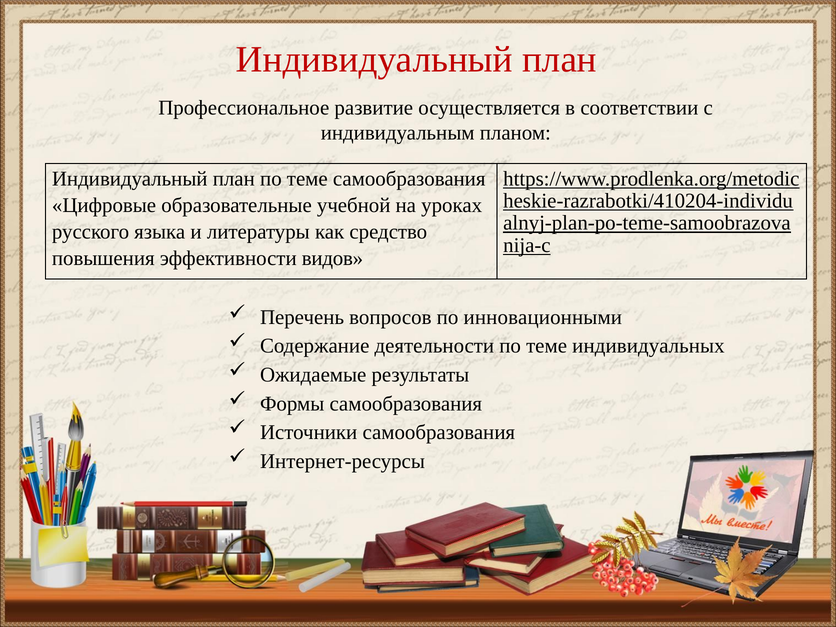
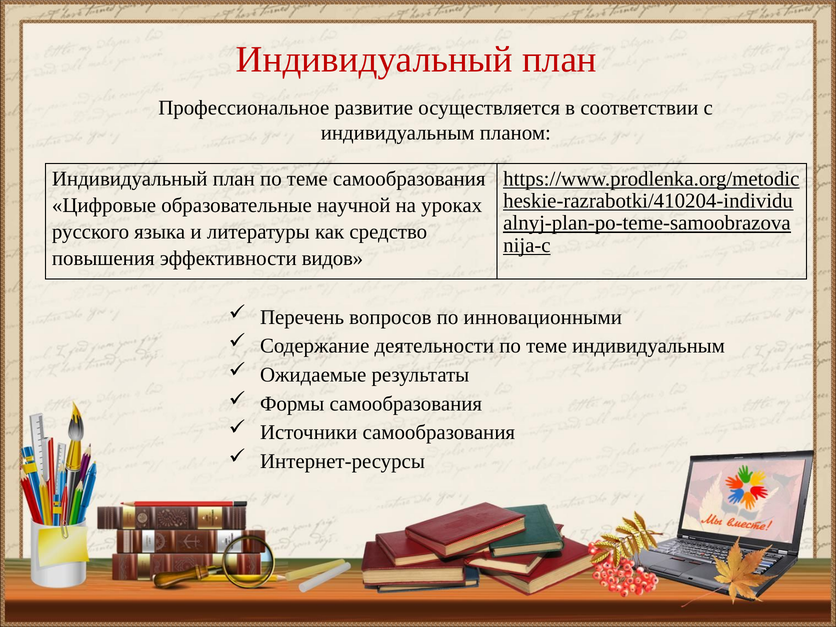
учебной: учебной -> научной (354, 205)
теме индивидуальных: индивидуальных -> индивидуальным (649, 346)
